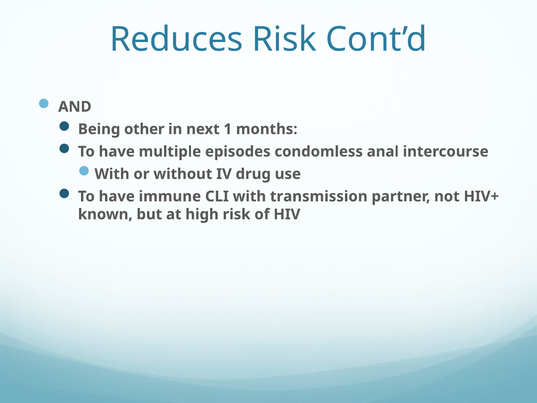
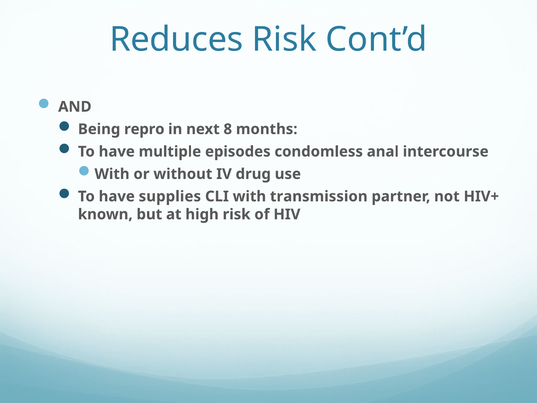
other: other -> repro (144, 129)
1: 1 -> 8 (228, 129)
immune: immune -> supplies (170, 196)
